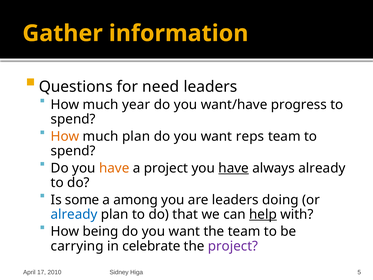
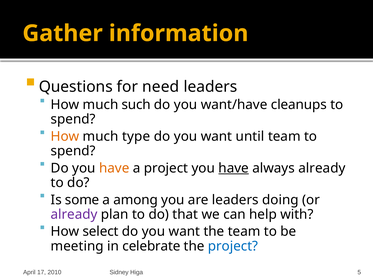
year: year -> such (136, 105)
progress: progress -> cleanups (299, 105)
much plan: plan -> type (136, 136)
reps: reps -> until (250, 136)
already colour: blue -> purple (74, 214)
help underline: present -> none (263, 214)
being: being -> select (101, 231)
carrying: carrying -> meeting (77, 246)
project colour: purple -> blue (233, 246)
